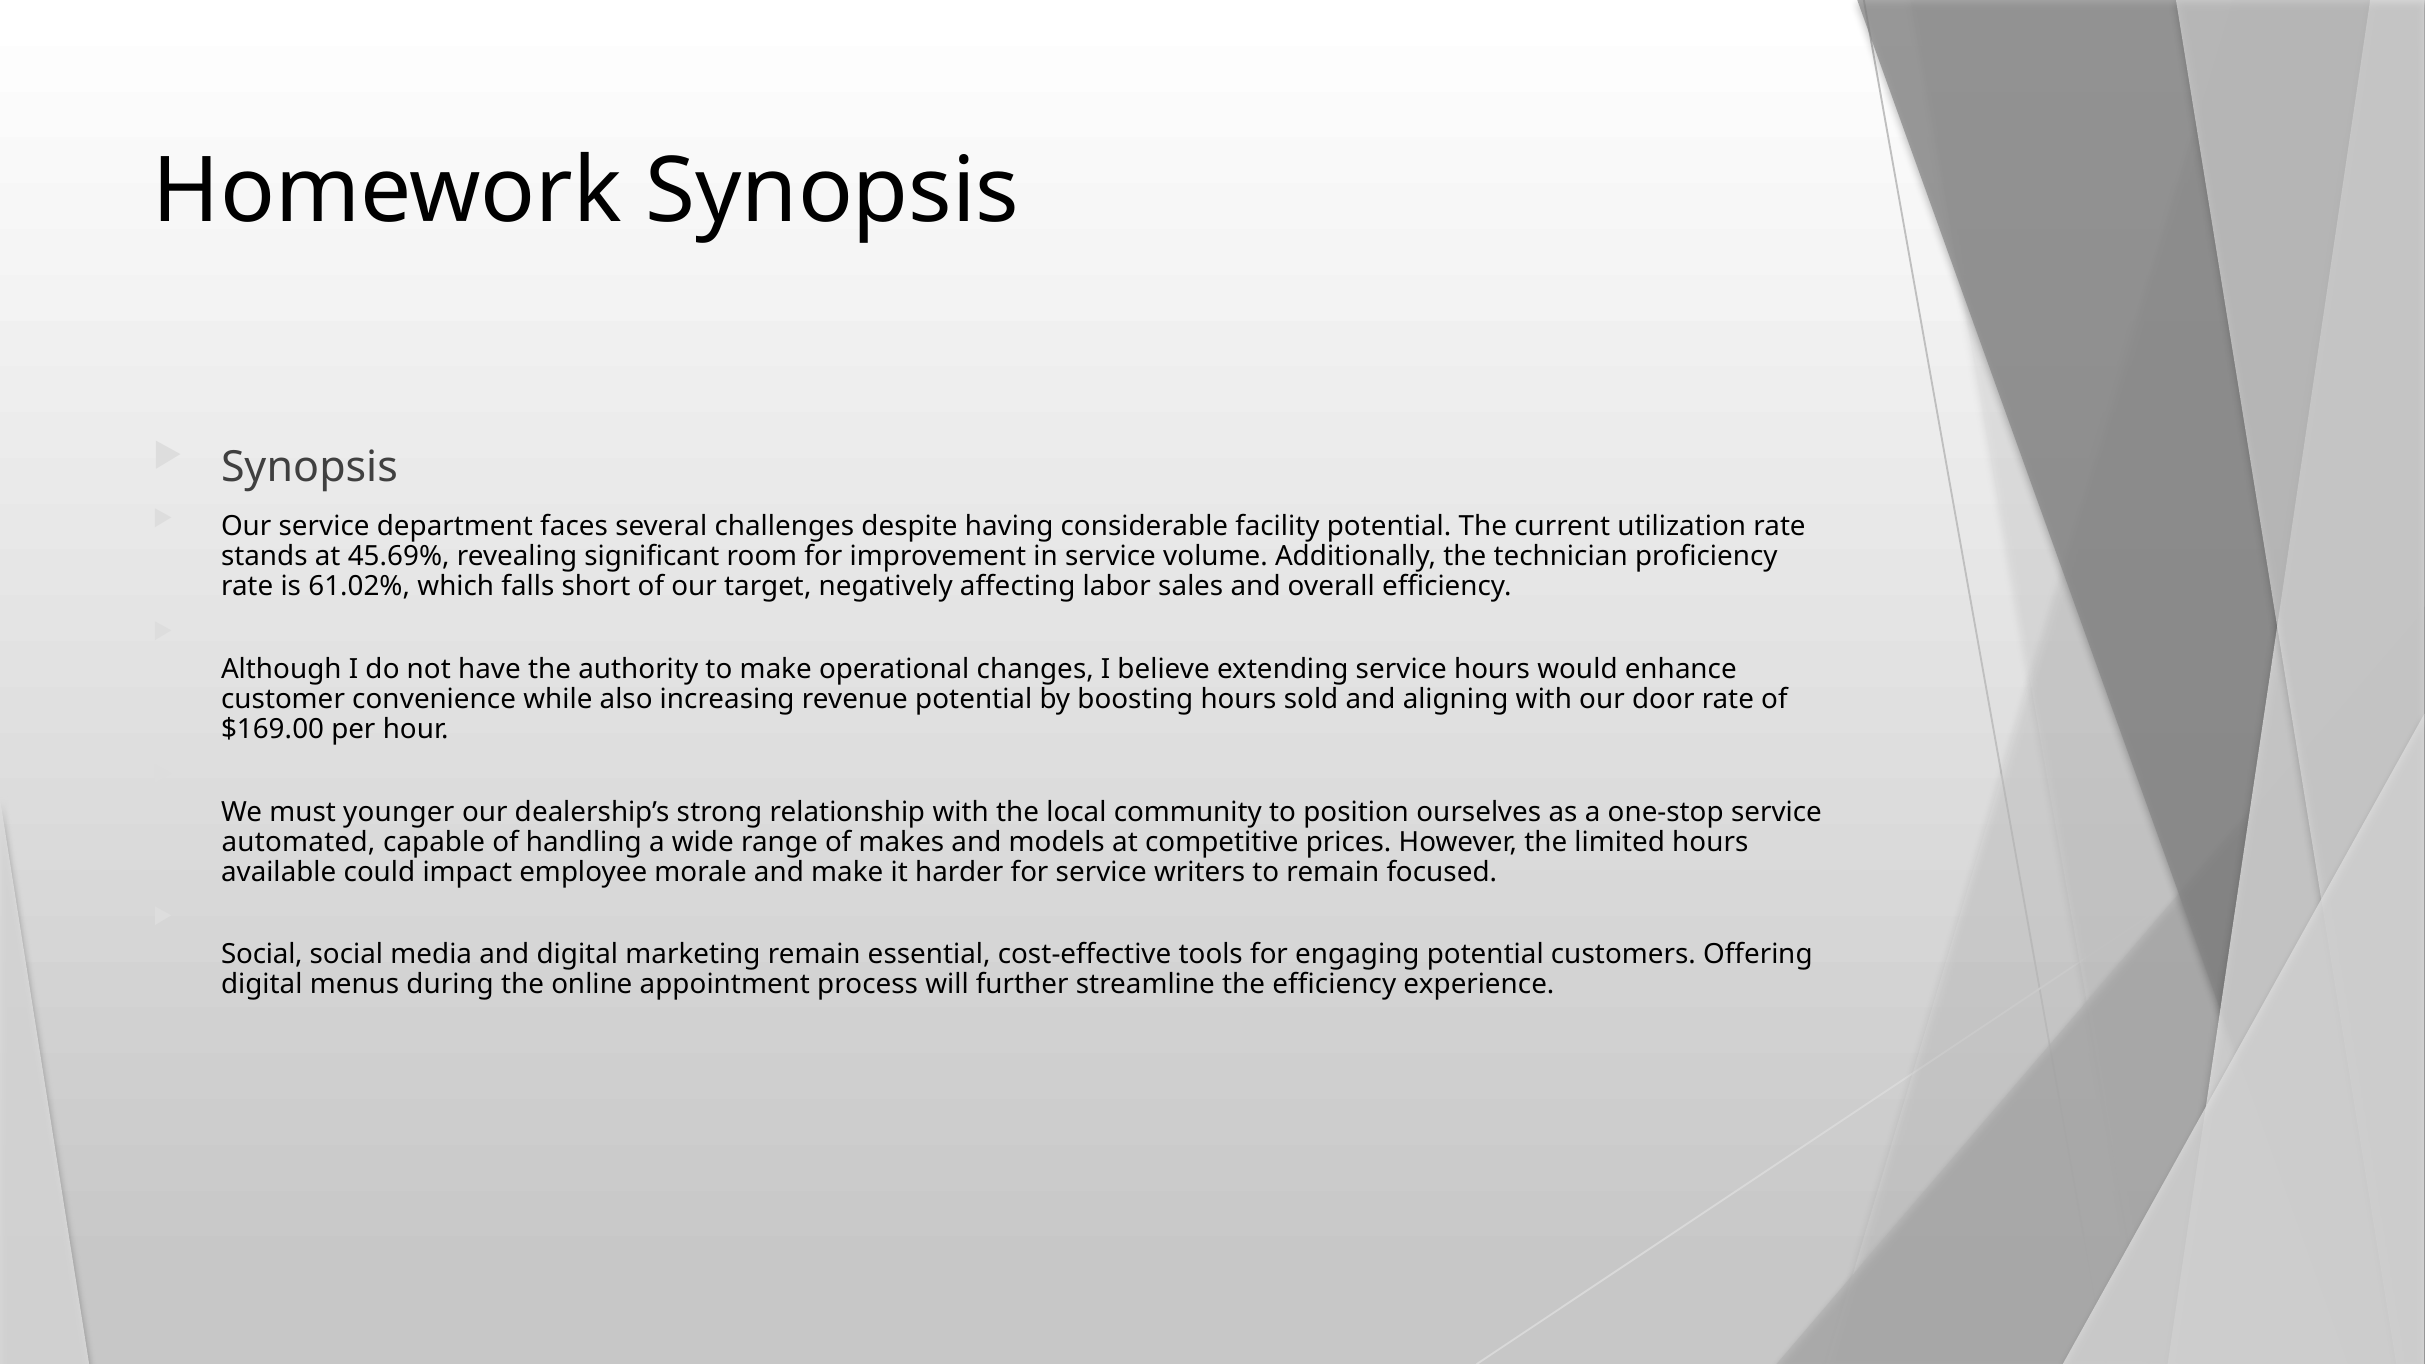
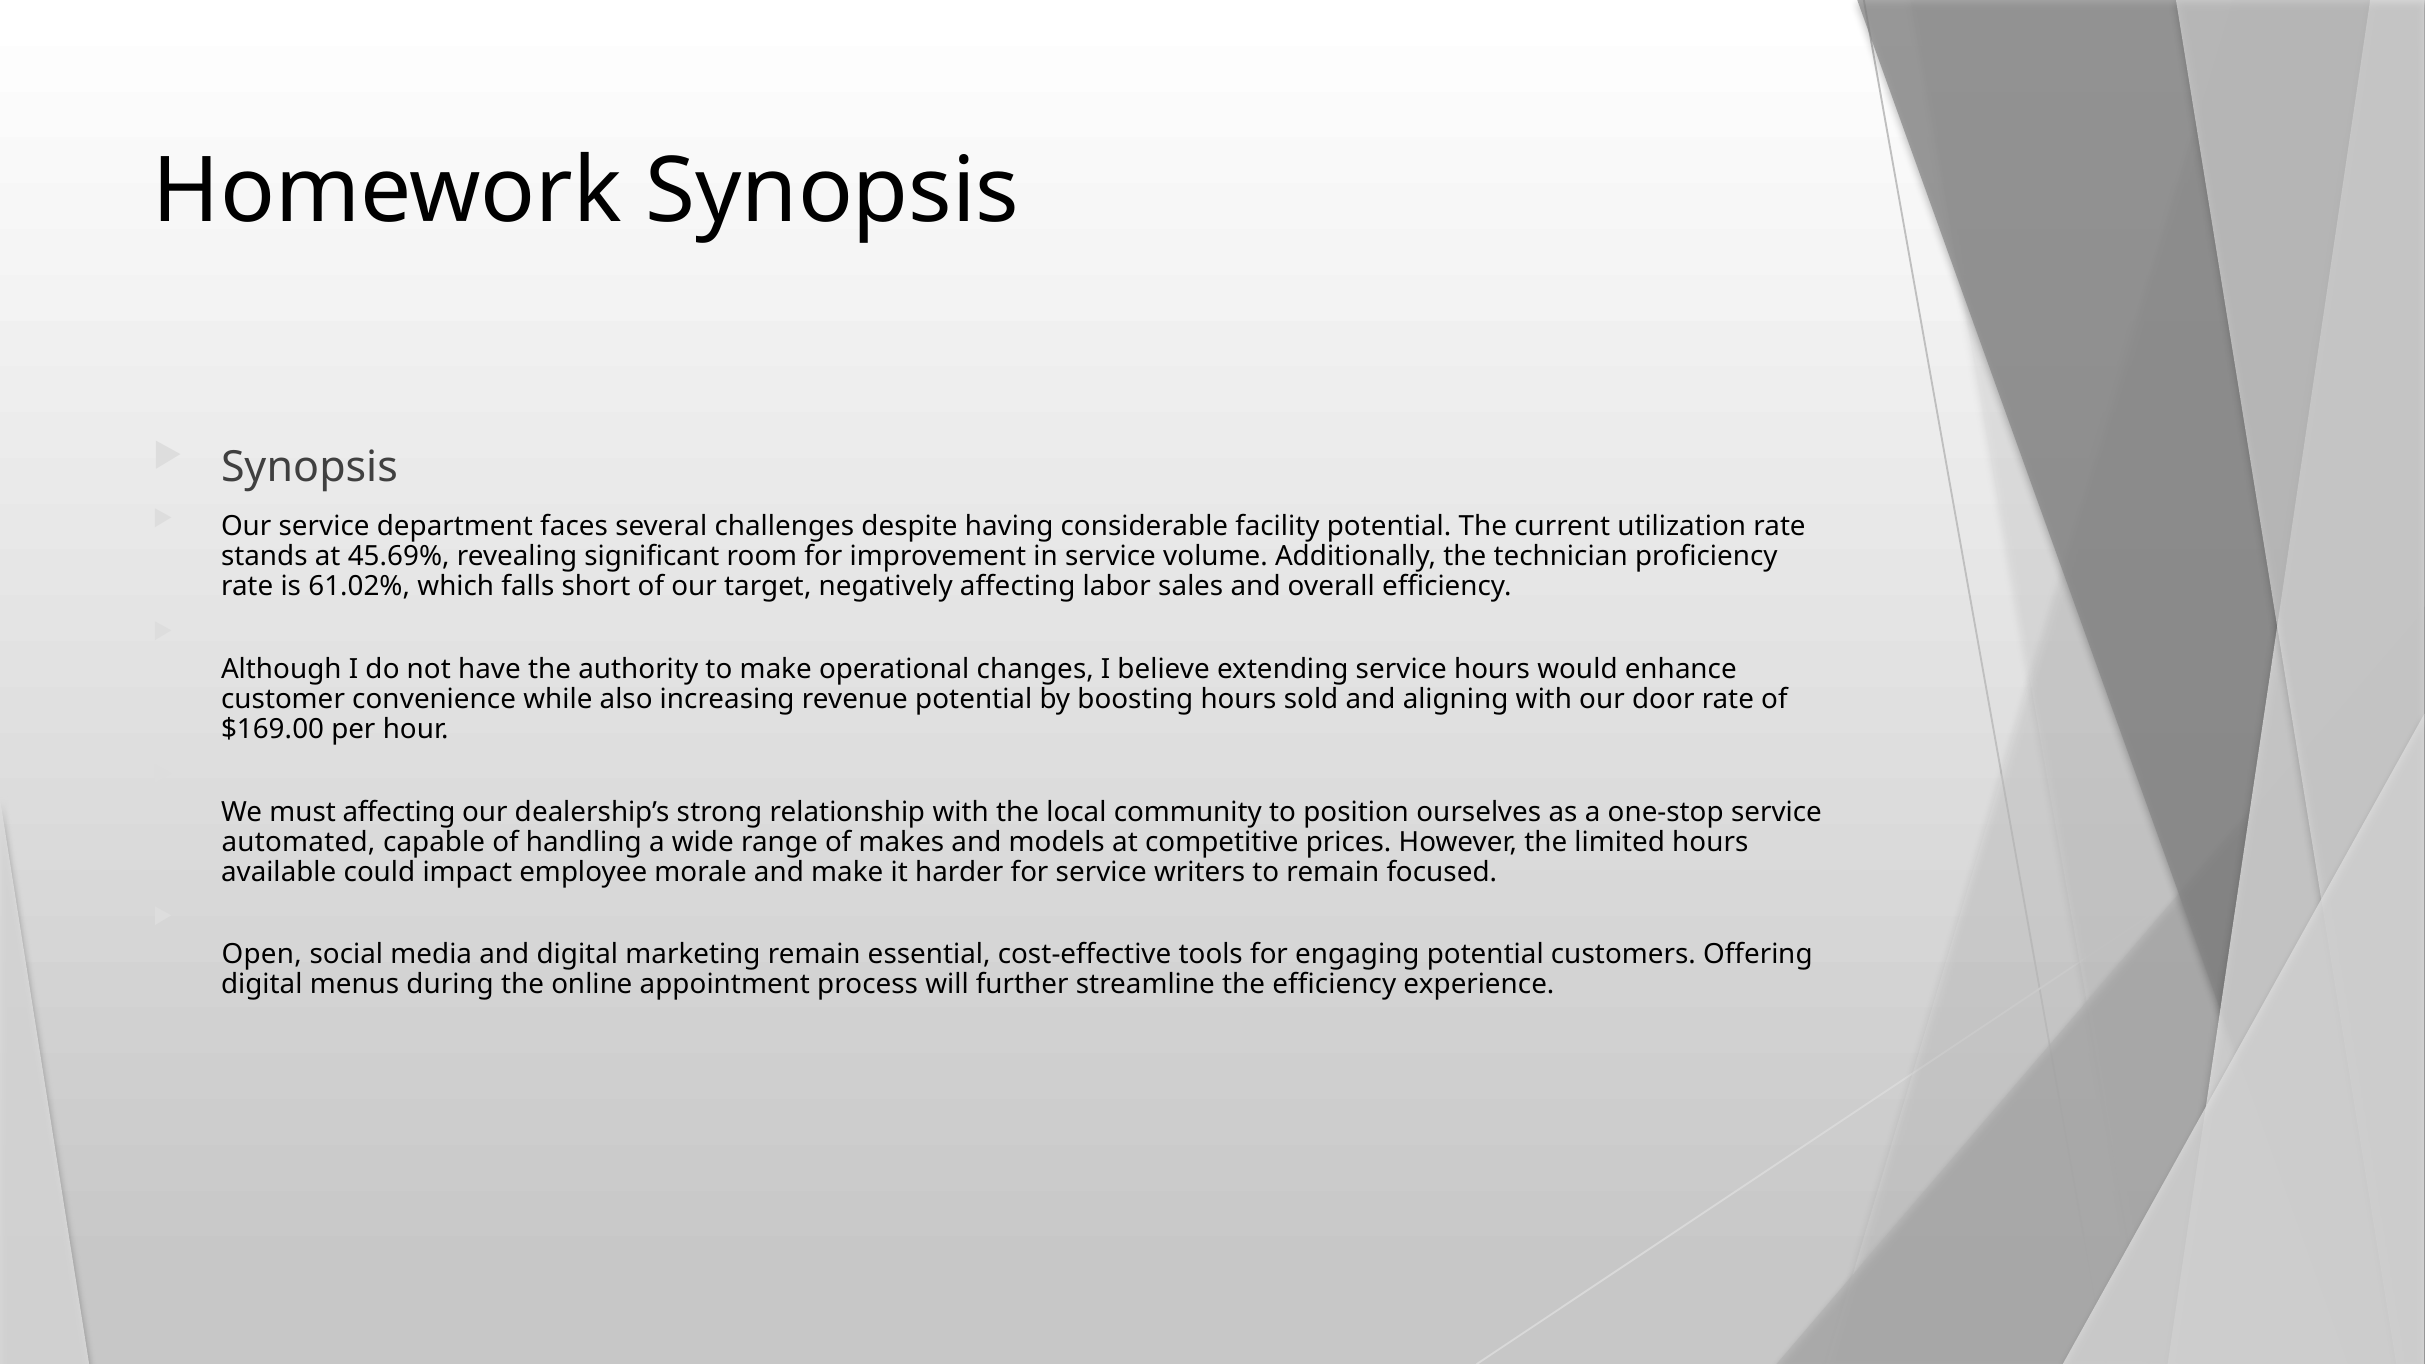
must younger: younger -> affecting (399, 812)
Social: Social -> Open (262, 955)
